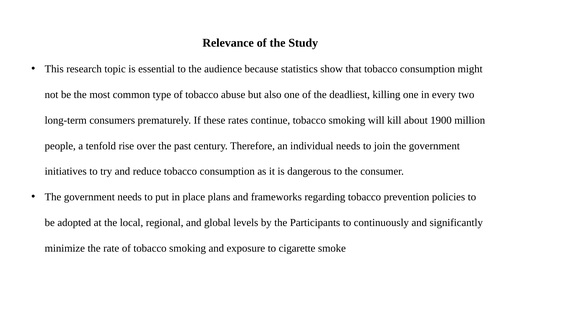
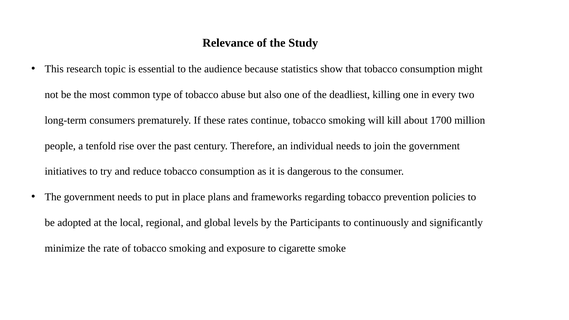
1900: 1900 -> 1700 (441, 120)
